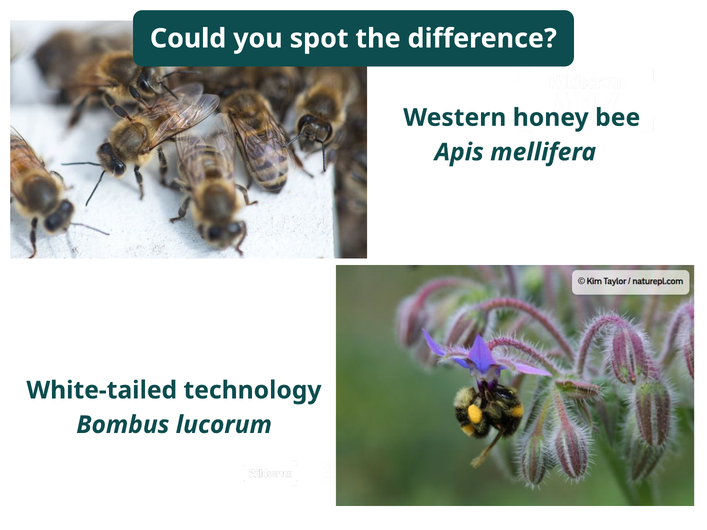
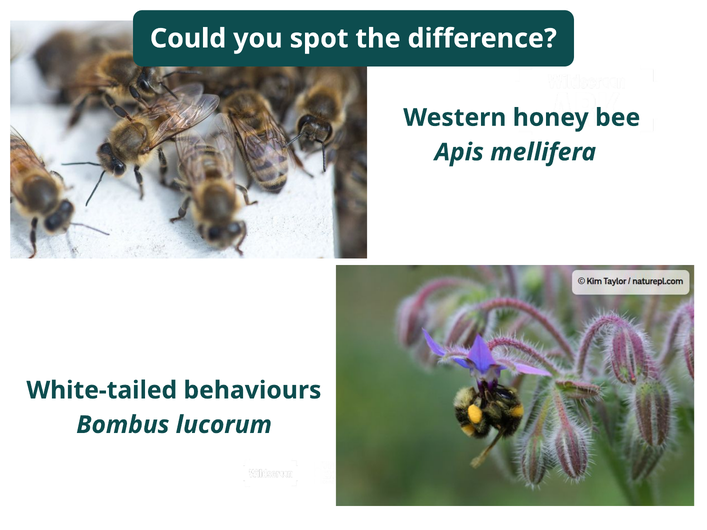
technology: technology -> behaviours (252, 390)
